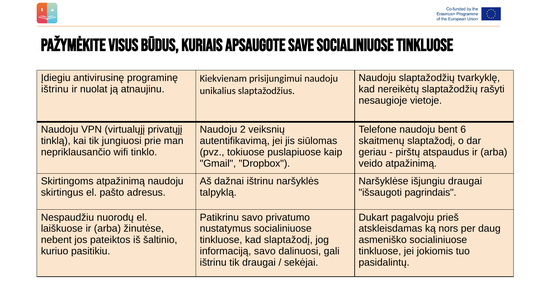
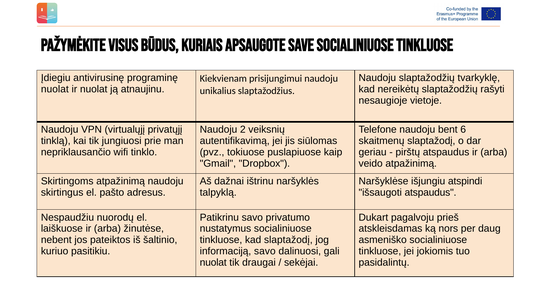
ištrinu: ištrinu -> nuolat (55, 89)
išjungiu draugai: draugai -> atspindi (465, 181)
išsaugoti pagrindais: pagrindais -> atspaudus (431, 193)
ištrinu: ištrinu -> nuolat (213, 263)
